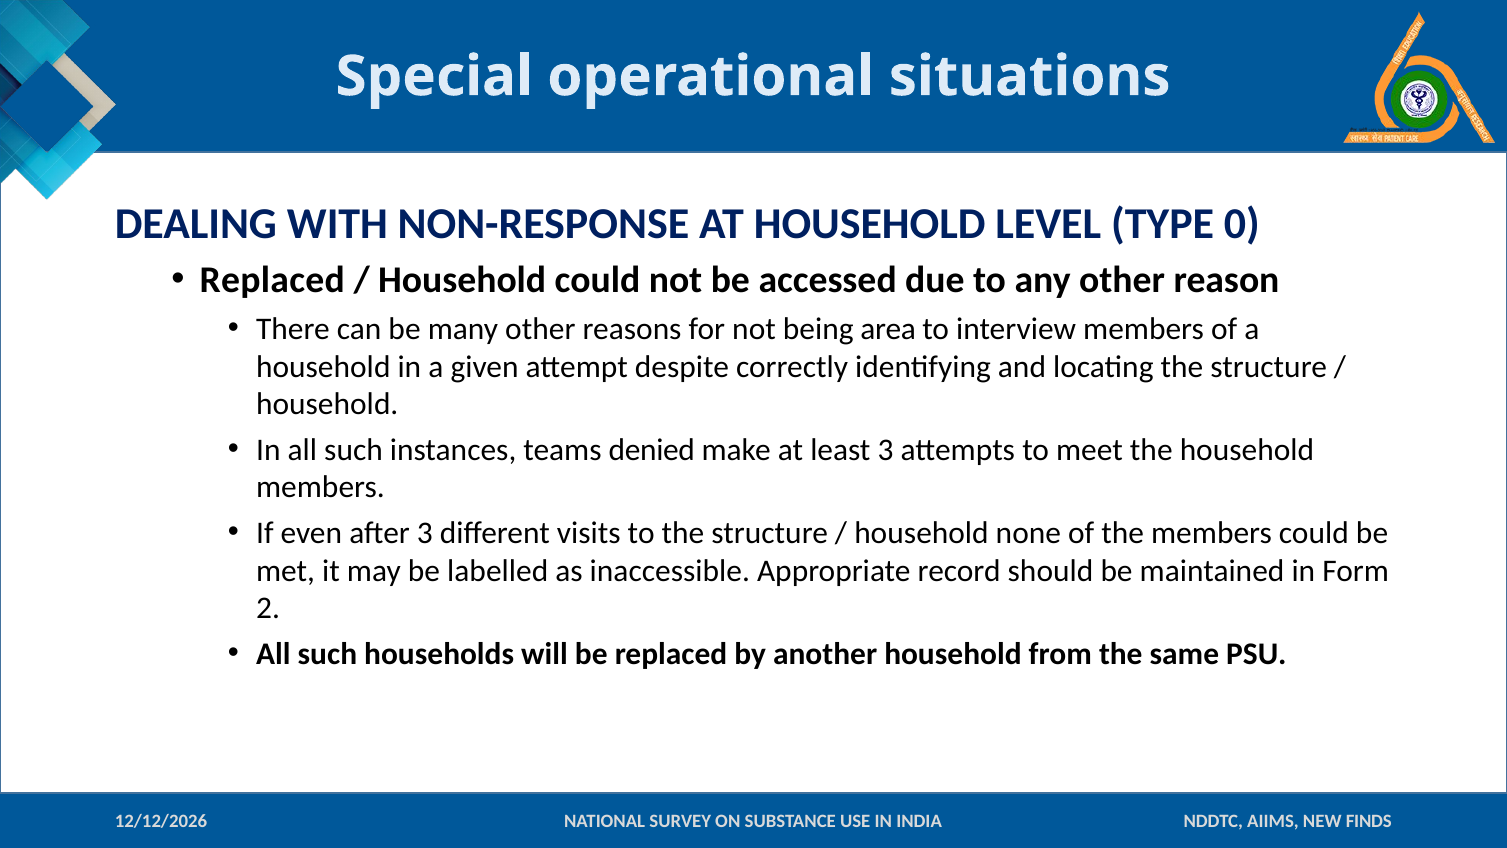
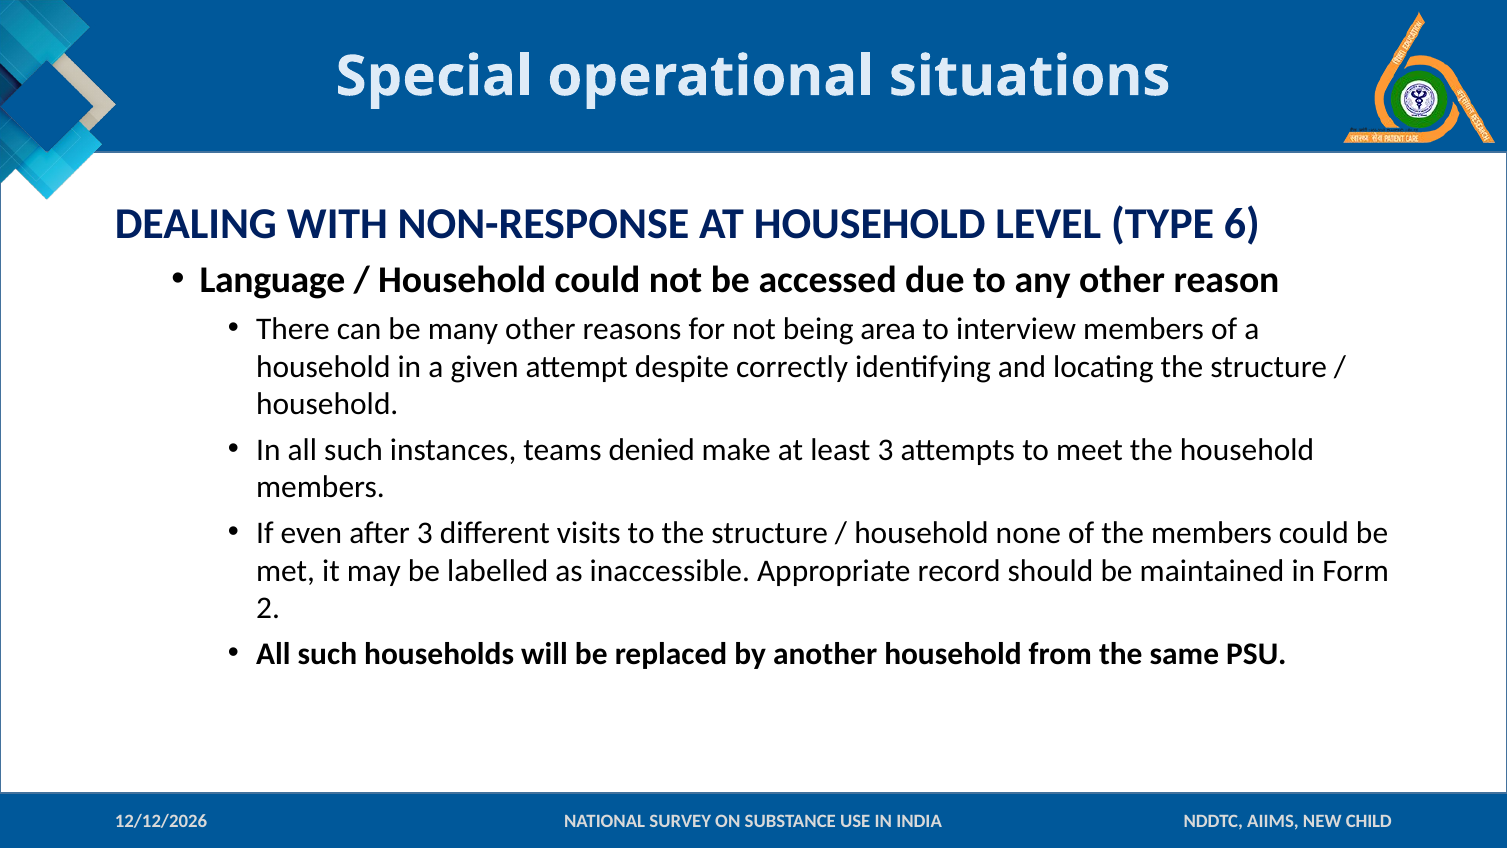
0: 0 -> 6 (1242, 224)
Replaced: Replaced -> Language (273, 280)
FINDS: FINDS -> CHILD (1369, 821)
